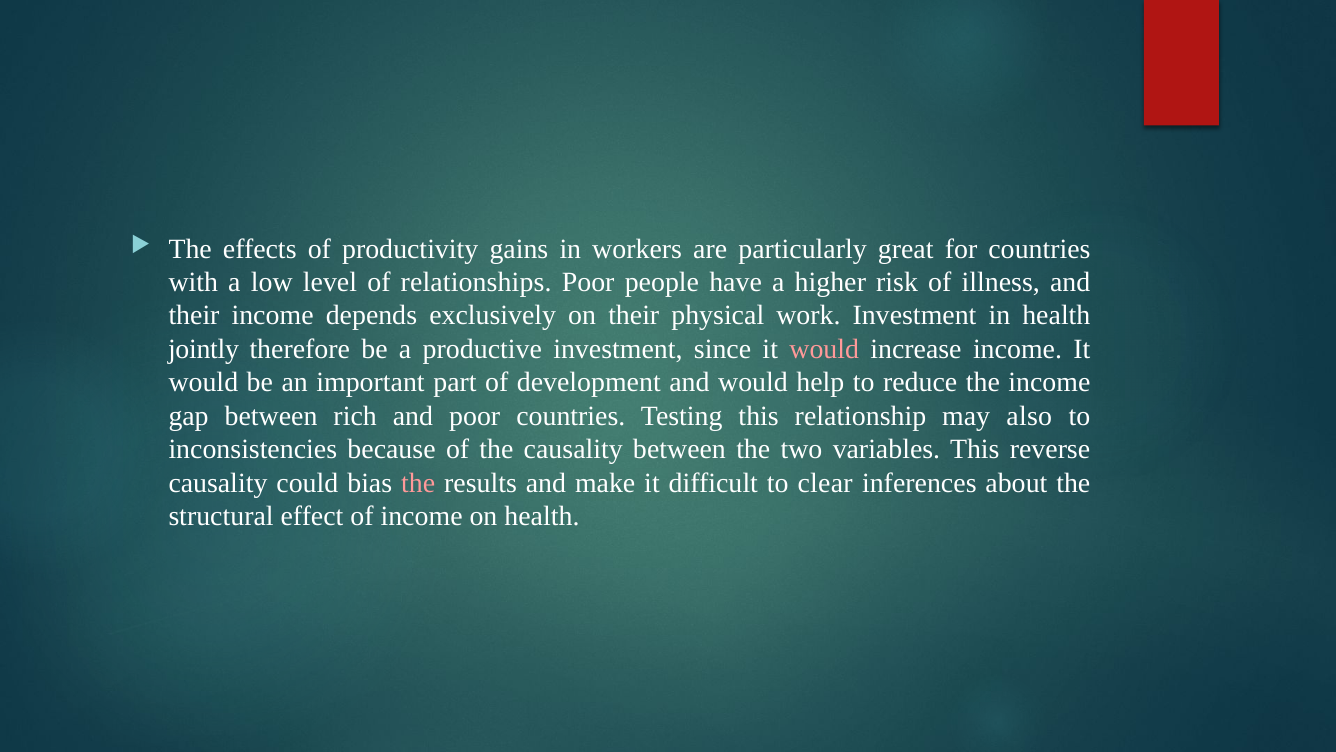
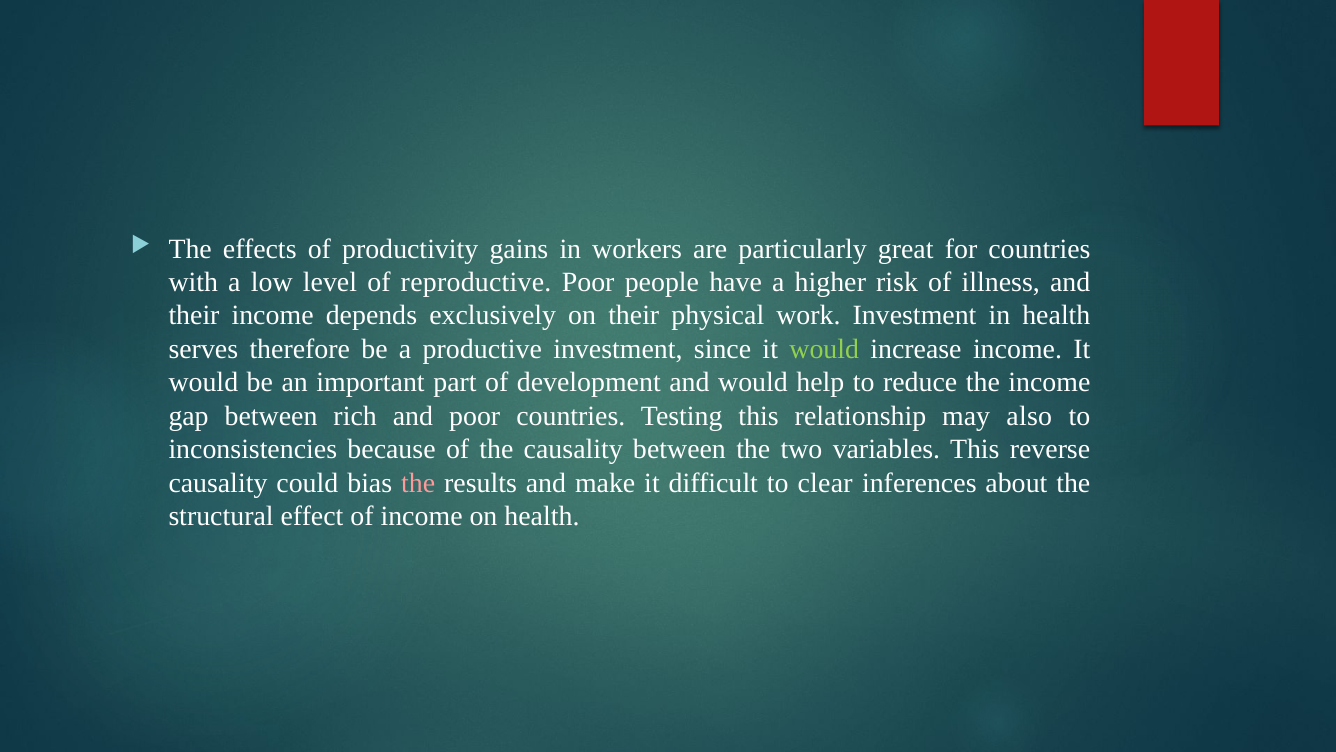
relationships: relationships -> reproductive (476, 282)
jointly: jointly -> serves (203, 349)
would colour: pink -> light green (824, 349)
